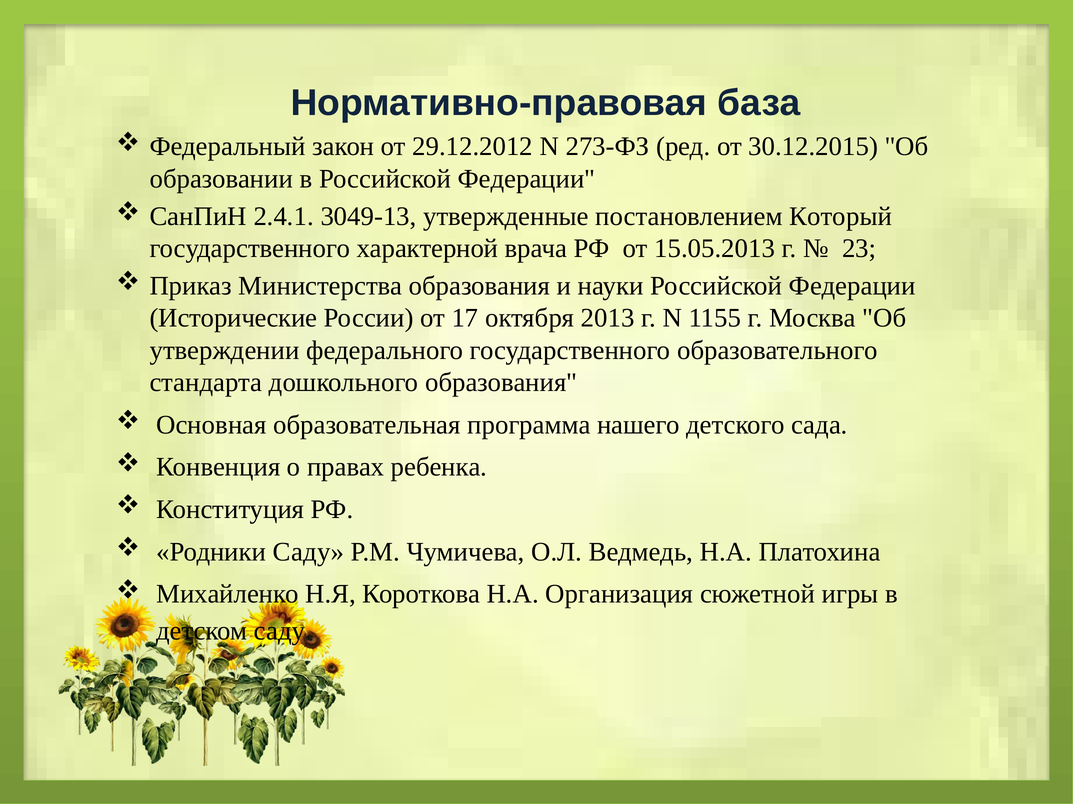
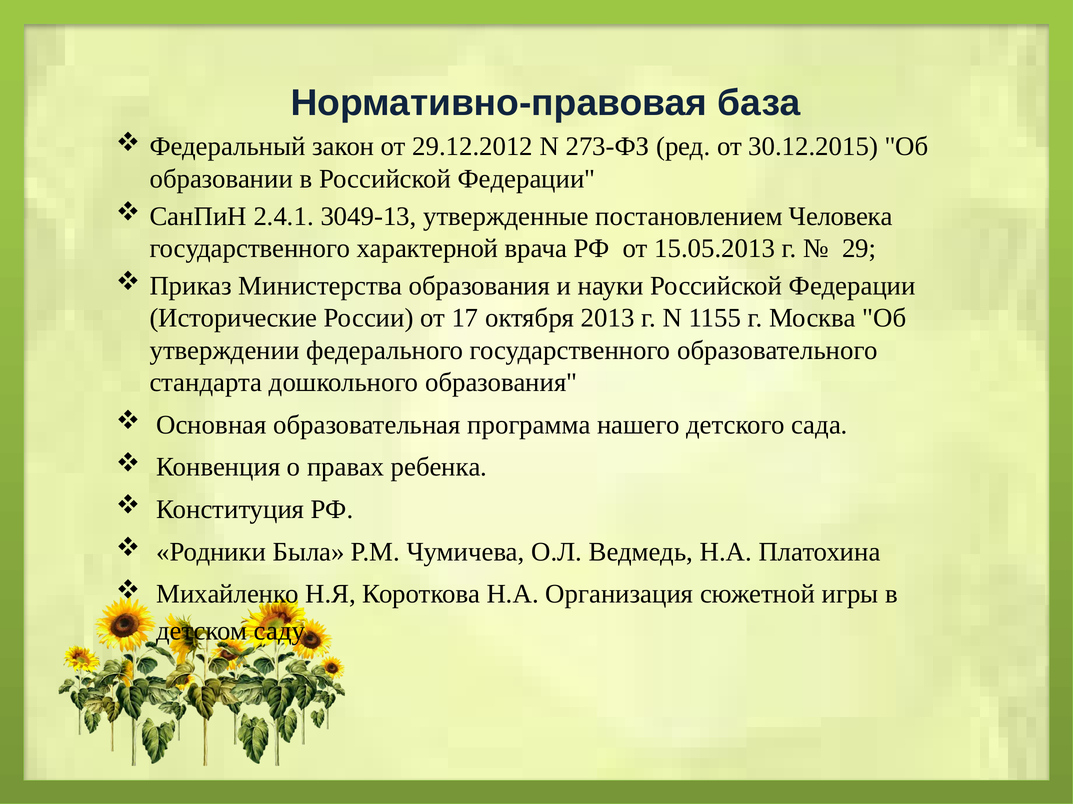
Который: Который -> Человека (841, 216)
23: 23 -> 29 (859, 249)
Родники Саду: Саду -> Была (309, 552)
